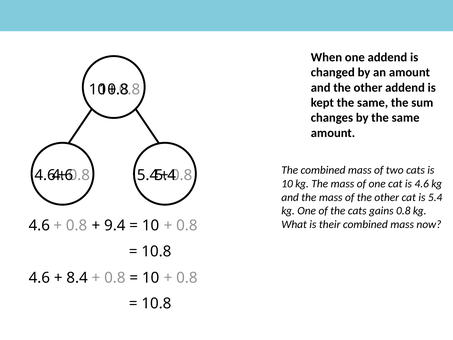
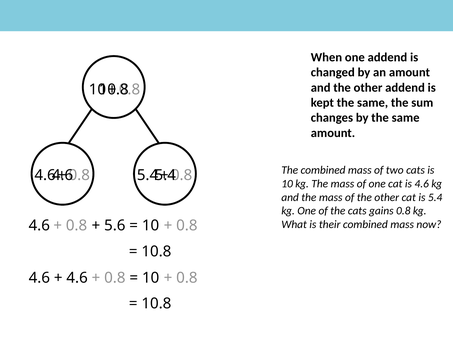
9.4: 9.4 -> 5.6 (115, 225)
8.4: 8.4 -> 4.6 (77, 278)
